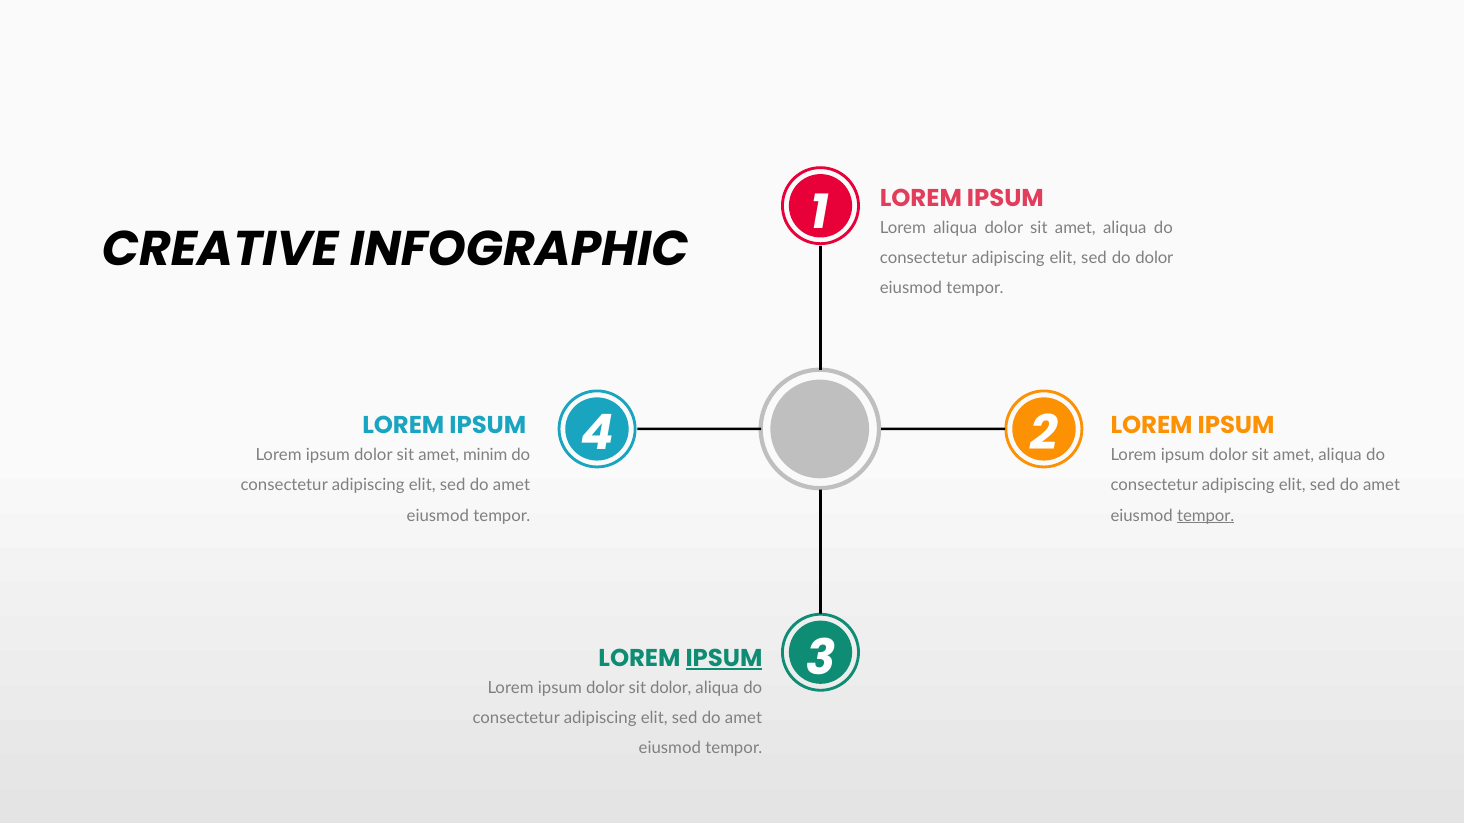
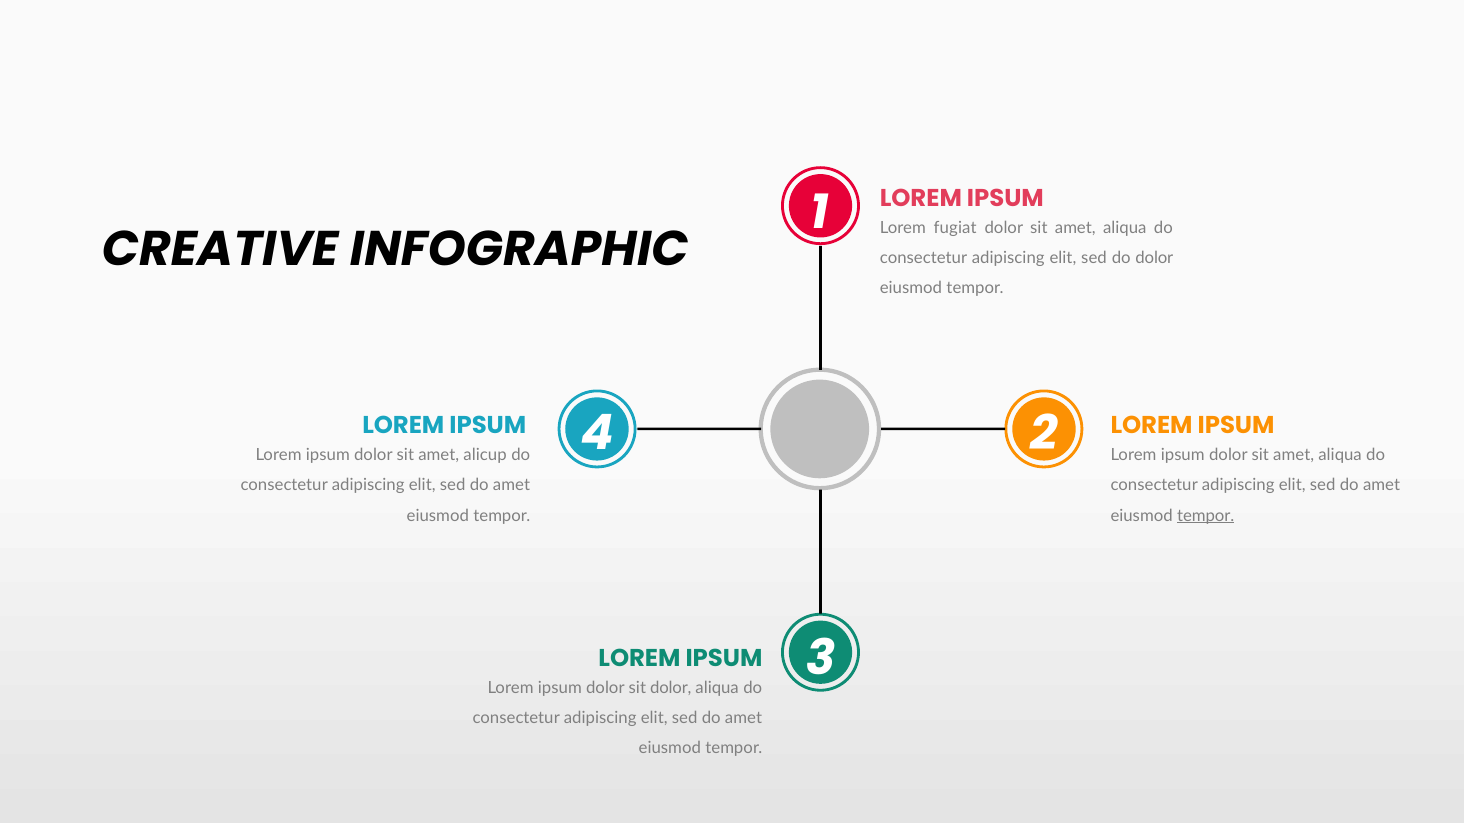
Lorem aliqua: aliqua -> fugiat (955, 228)
minim: minim -> alicup (485, 455)
IPSUM underline: present -> none (724, 659)
